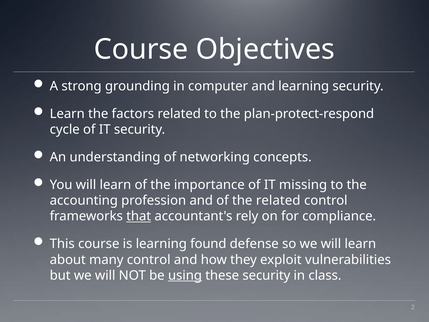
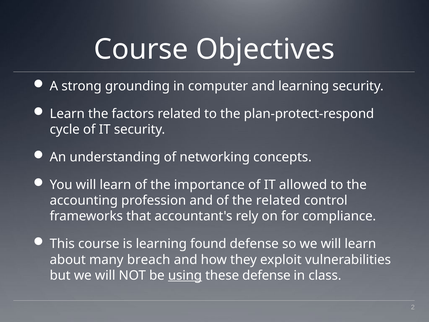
missing: missing -> allowed (303, 185)
that underline: present -> none (139, 216)
many control: control -> breach (149, 259)
these security: security -> defense (266, 275)
